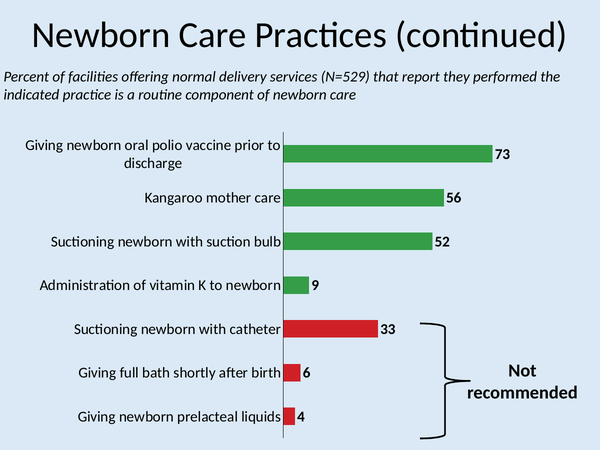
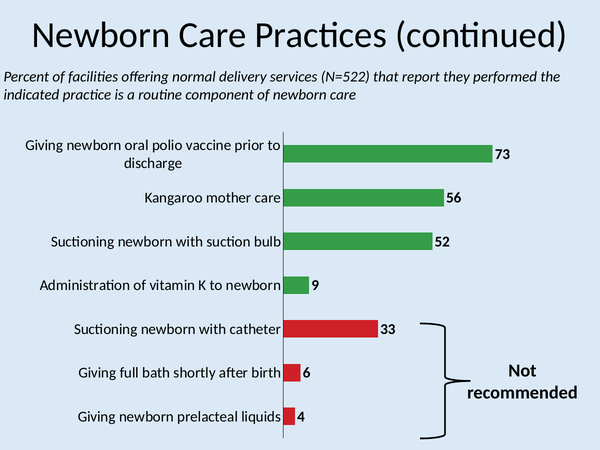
N=529: N=529 -> N=522 (345, 77)
